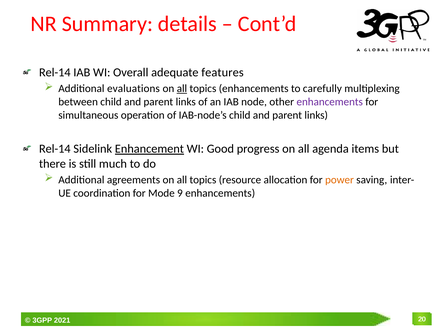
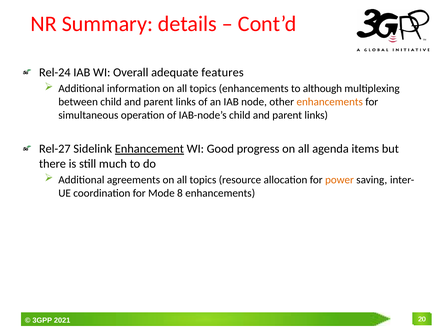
Rel-14: Rel-14 -> Rel-24 (55, 72)
evaluations: evaluations -> information (134, 88)
all underline: present -> none (182, 88)
carefully: carefully -> although (322, 88)
enhancements colour: purple -> orange (330, 102)
Rel-14: Rel-14 -> Rel-27 (55, 149)
9: 9 -> 8 (180, 193)
